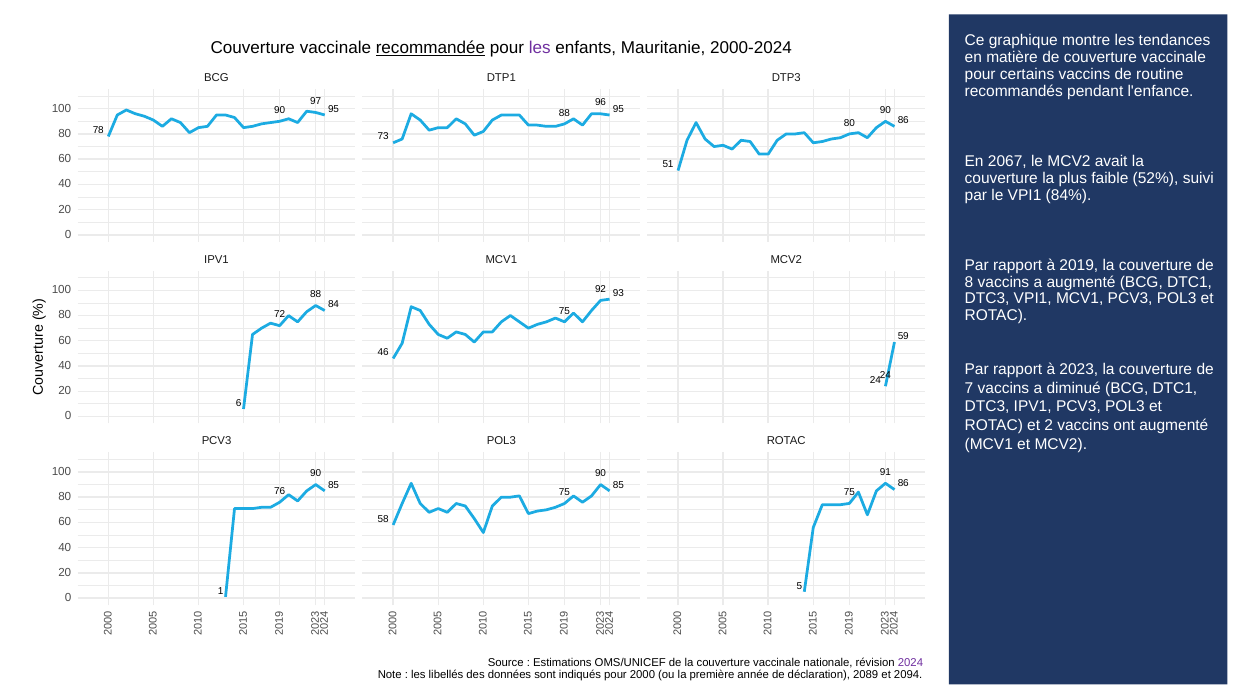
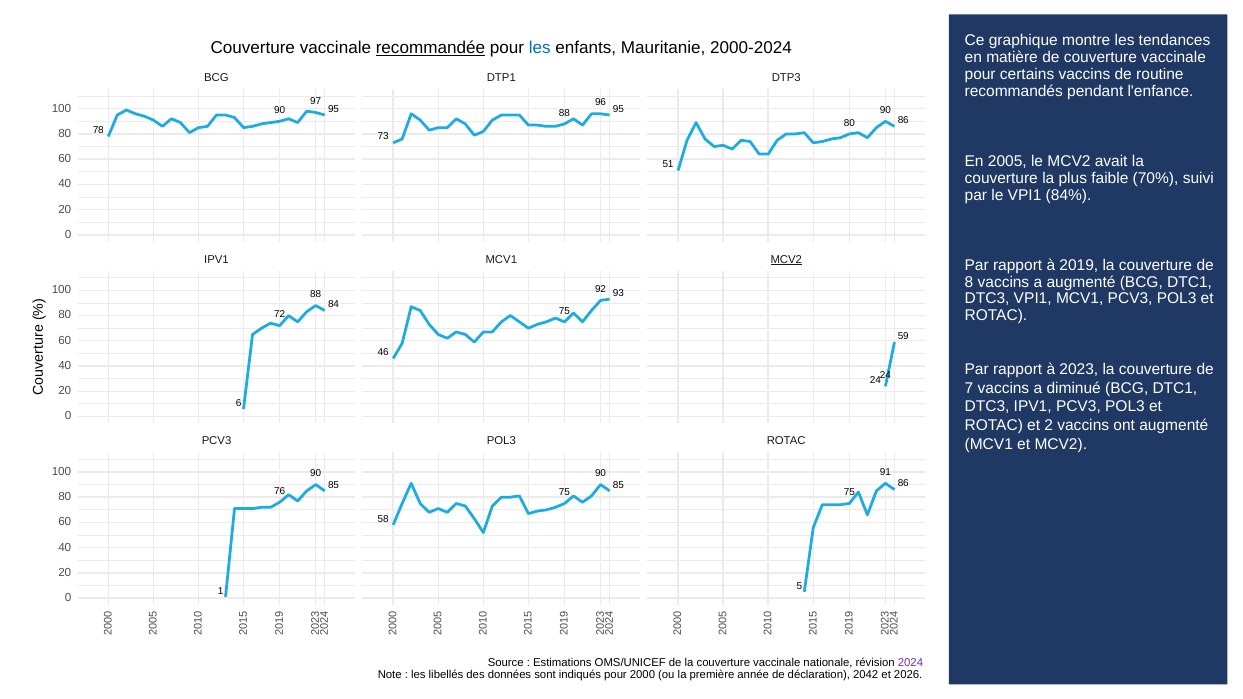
les colour: purple -> blue (540, 48)
2067: 2067 -> 2005 (1007, 161)
52%: 52% -> 70% (1156, 178)
MCV2 underline: none -> present (786, 259)
2089: 2089 -> 2042 (866, 675)
2094: 2094 -> 2026 (908, 675)
